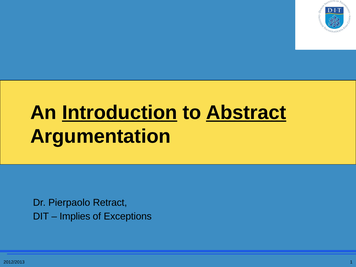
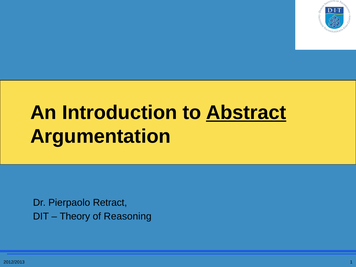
Introduction underline: present -> none (120, 113)
Implies: Implies -> Theory (75, 216)
Exceptions: Exceptions -> Reasoning (128, 216)
